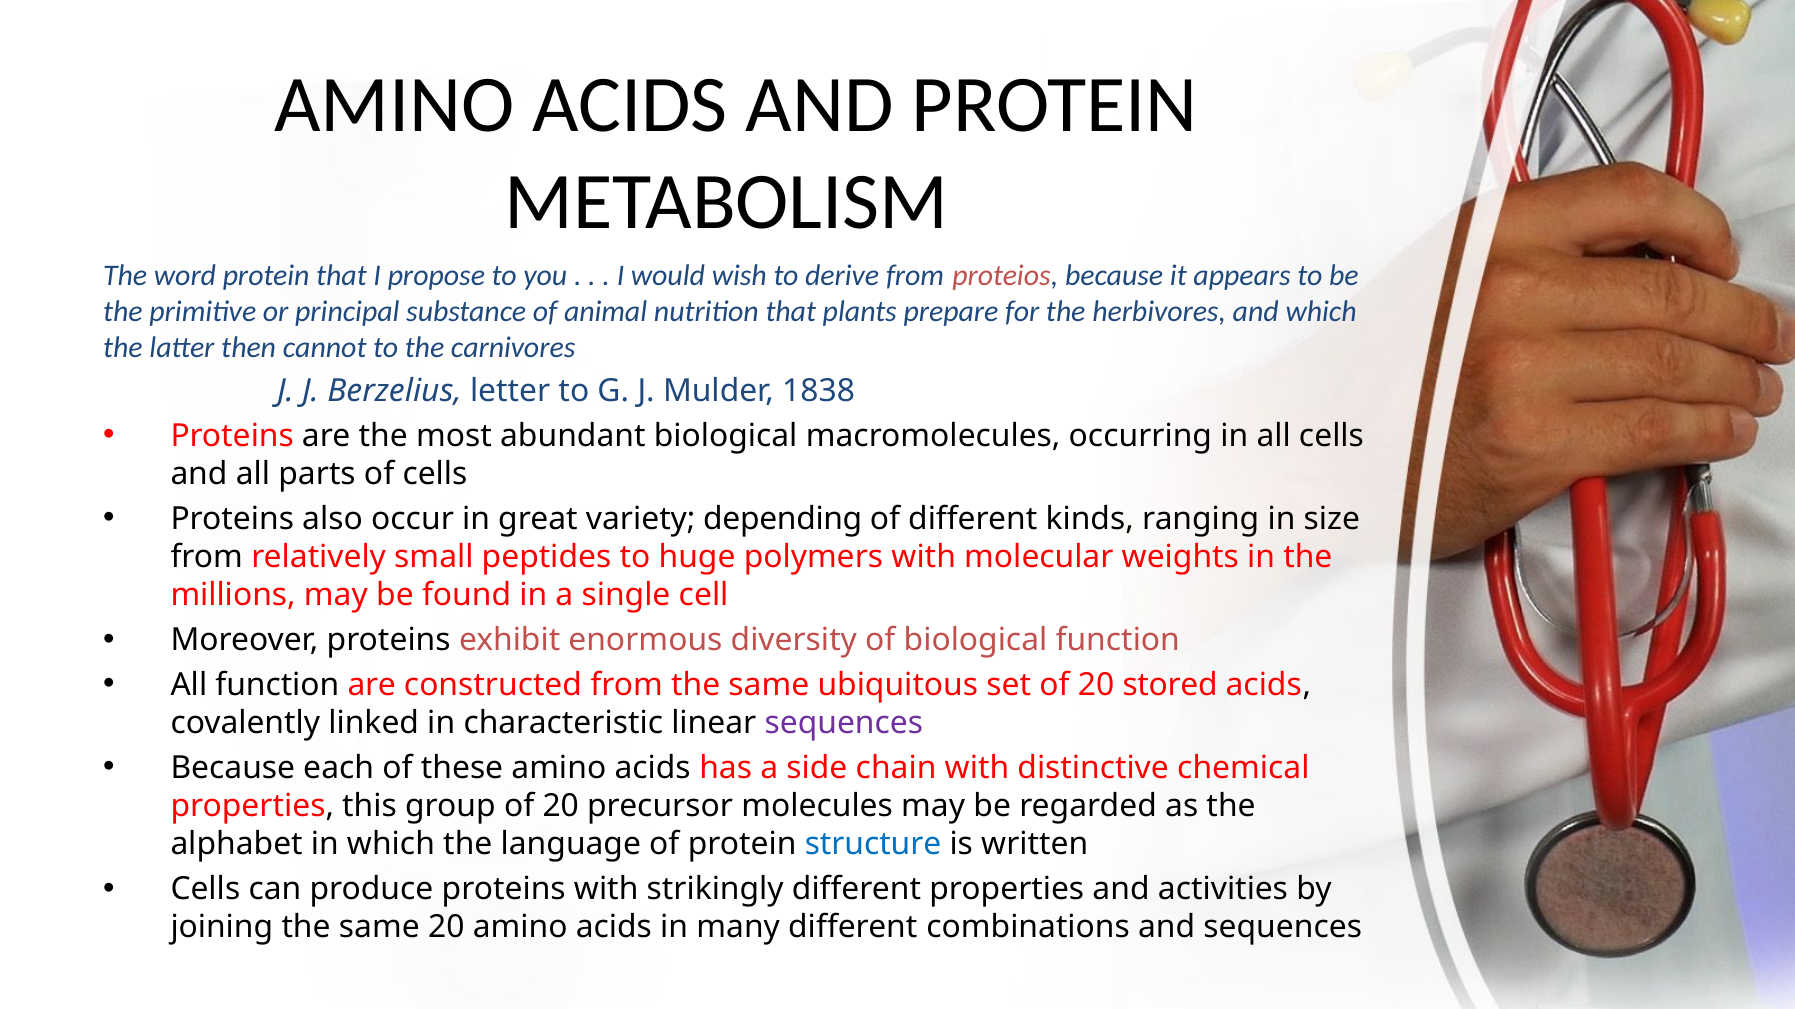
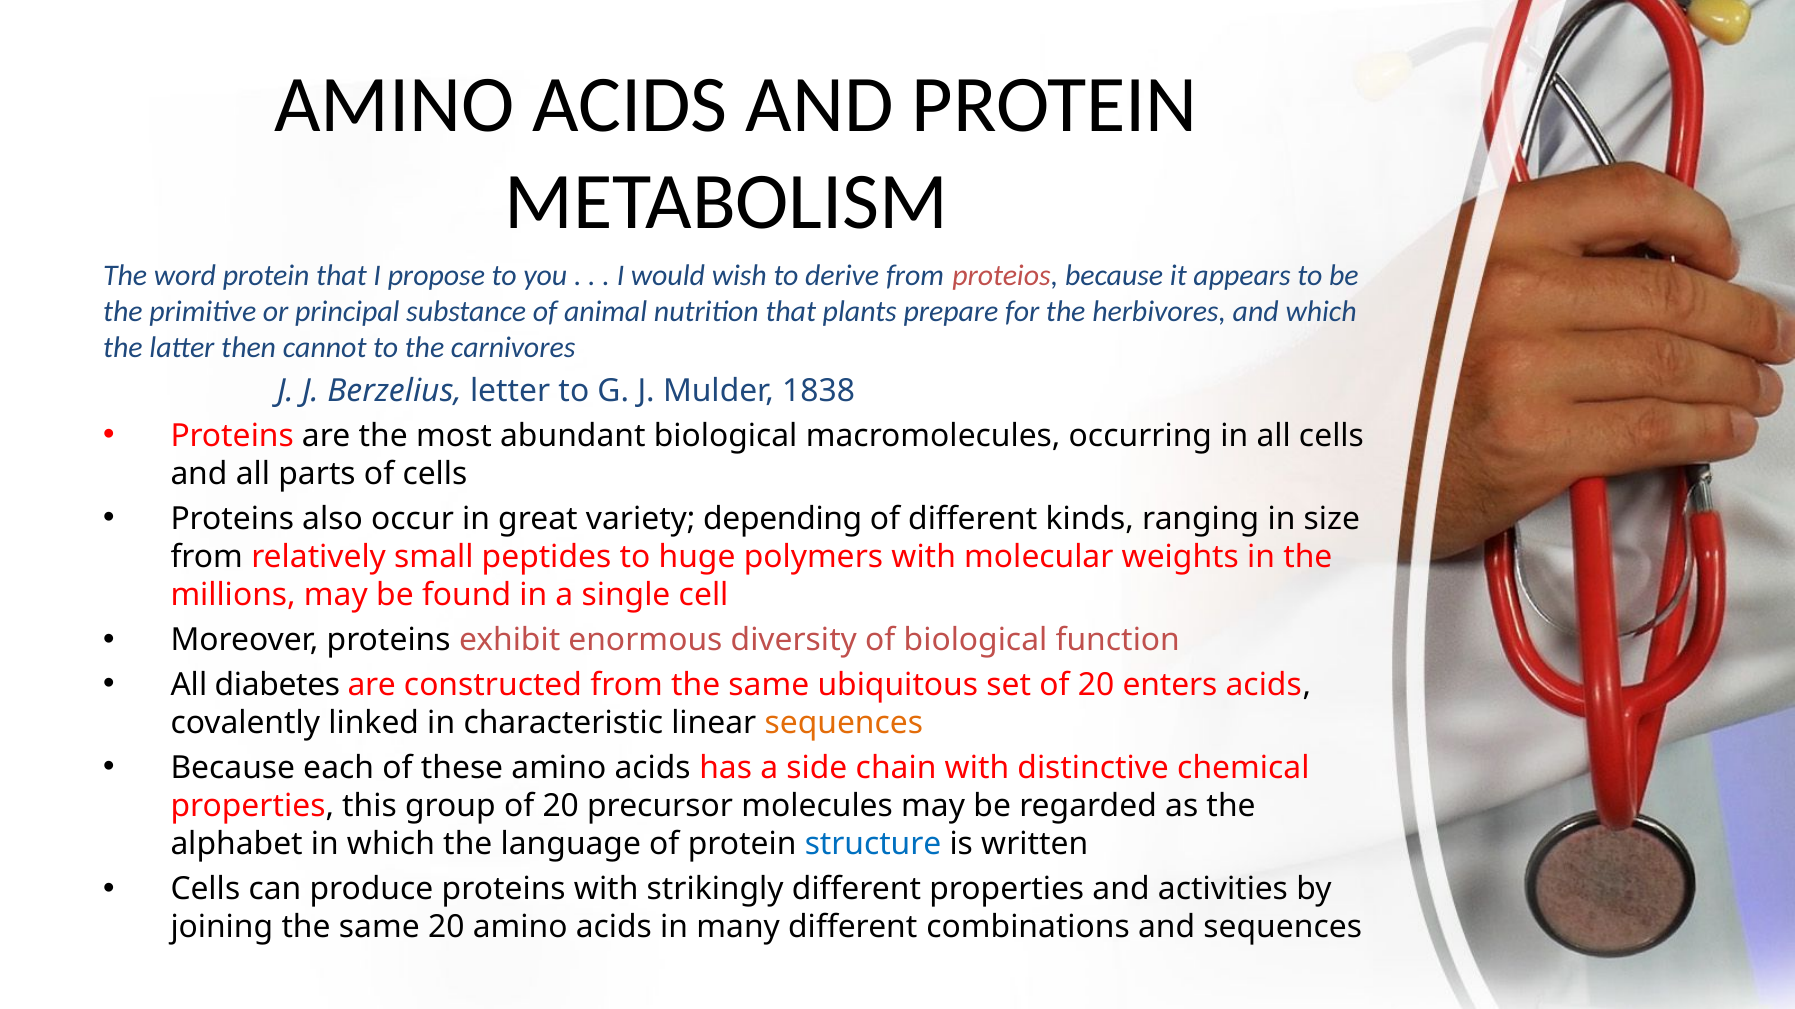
All function: function -> diabetes (277, 685)
stored: stored -> enters (1170, 685)
sequences colour: purple -> orange (844, 724)
